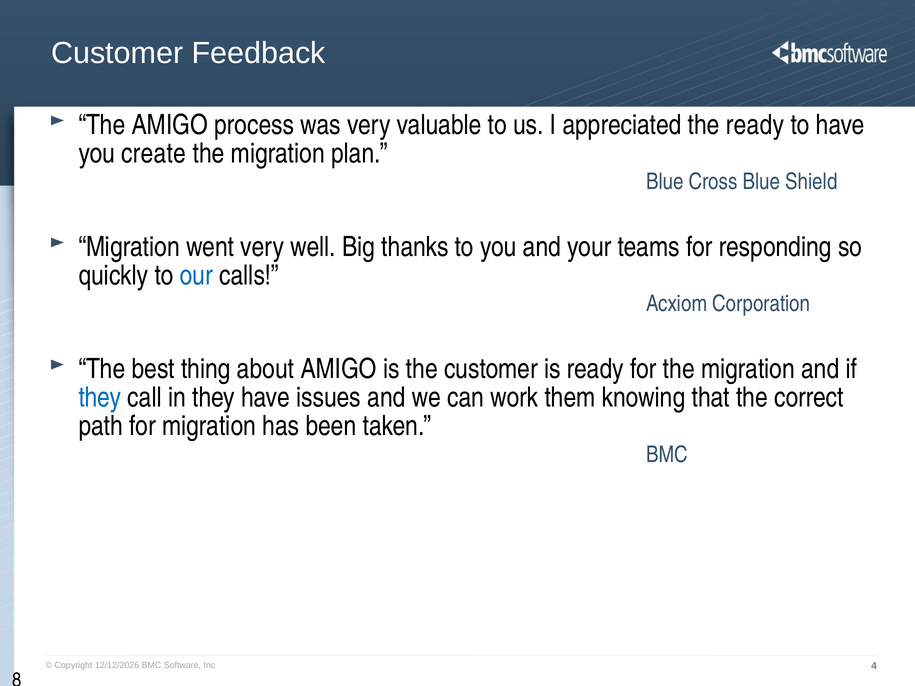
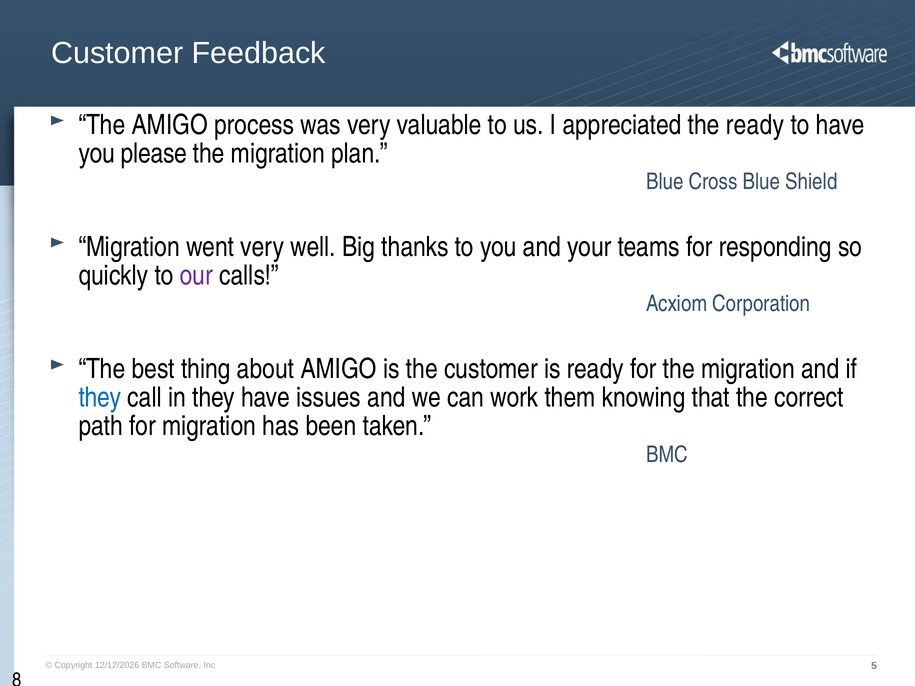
create: create -> please (154, 153)
our colour: blue -> purple (196, 276)
4: 4 -> 5 (874, 666)
